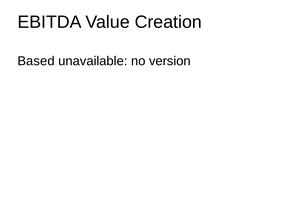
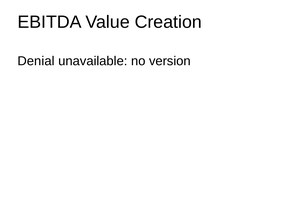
Based: Based -> Denial (36, 61)
